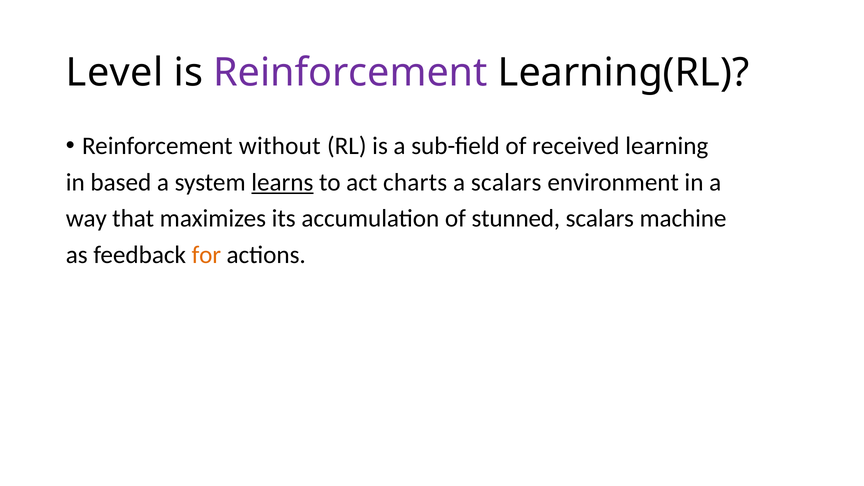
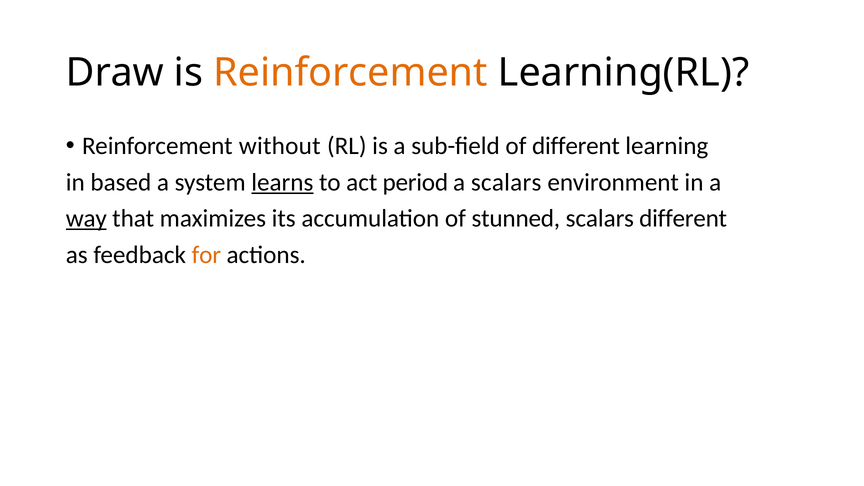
Level: Level -> Draw (115, 73)
Reinforcement colour: purple -> orange (350, 73)
of received: received -> different (576, 146)
charts: charts -> period (415, 182)
way underline: none -> present (86, 219)
scalars machine: machine -> different (683, 219)
